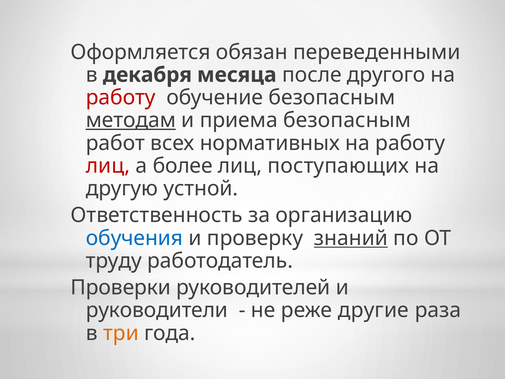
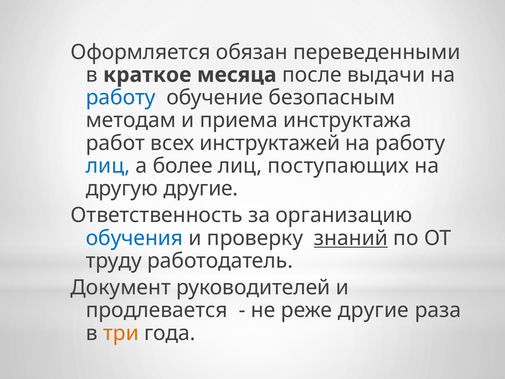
декабря: декабря -> краткое (147, 75)
другого: другого -> выдачи (386, 75)
работу colour: red -> blue (121, 98)
методам underline: present -> none (131, 120)
приема безопасным: безопасным -> инструктажа (347, 120)
нормативных: нормативных -> инструктажей (270, 143)
лиц colour: red -> blue (108, 166)
другую устной: устной -> другие (201, 188)
Проверки: Проверки -> Документ (121, 287)
руководители: руководители -> продлевается (157, 310)
